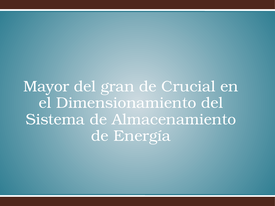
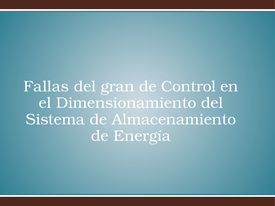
Mayor: Mayor -> Fallas (46, 87)
Crucial: Crucial -> Control (188, 87)
